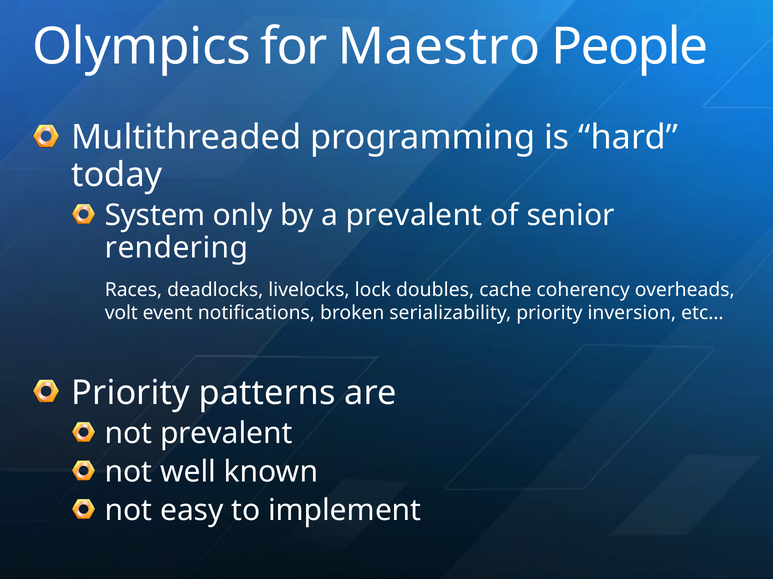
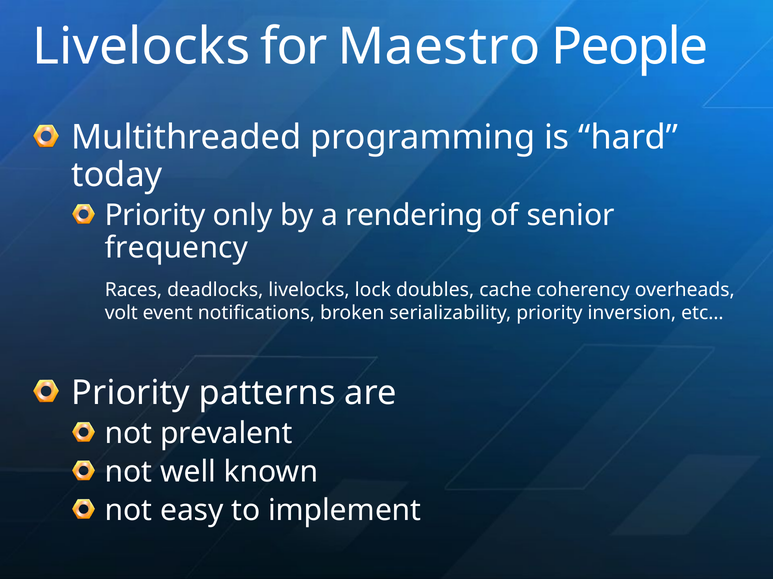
Olympics: Olympics -> Livelocks (141, 47)
System: System -> Priority (155, 216)
a prevalent: prevalent -> rendering (414, 216)
rendering: rendering -> frequency (177, 248)
